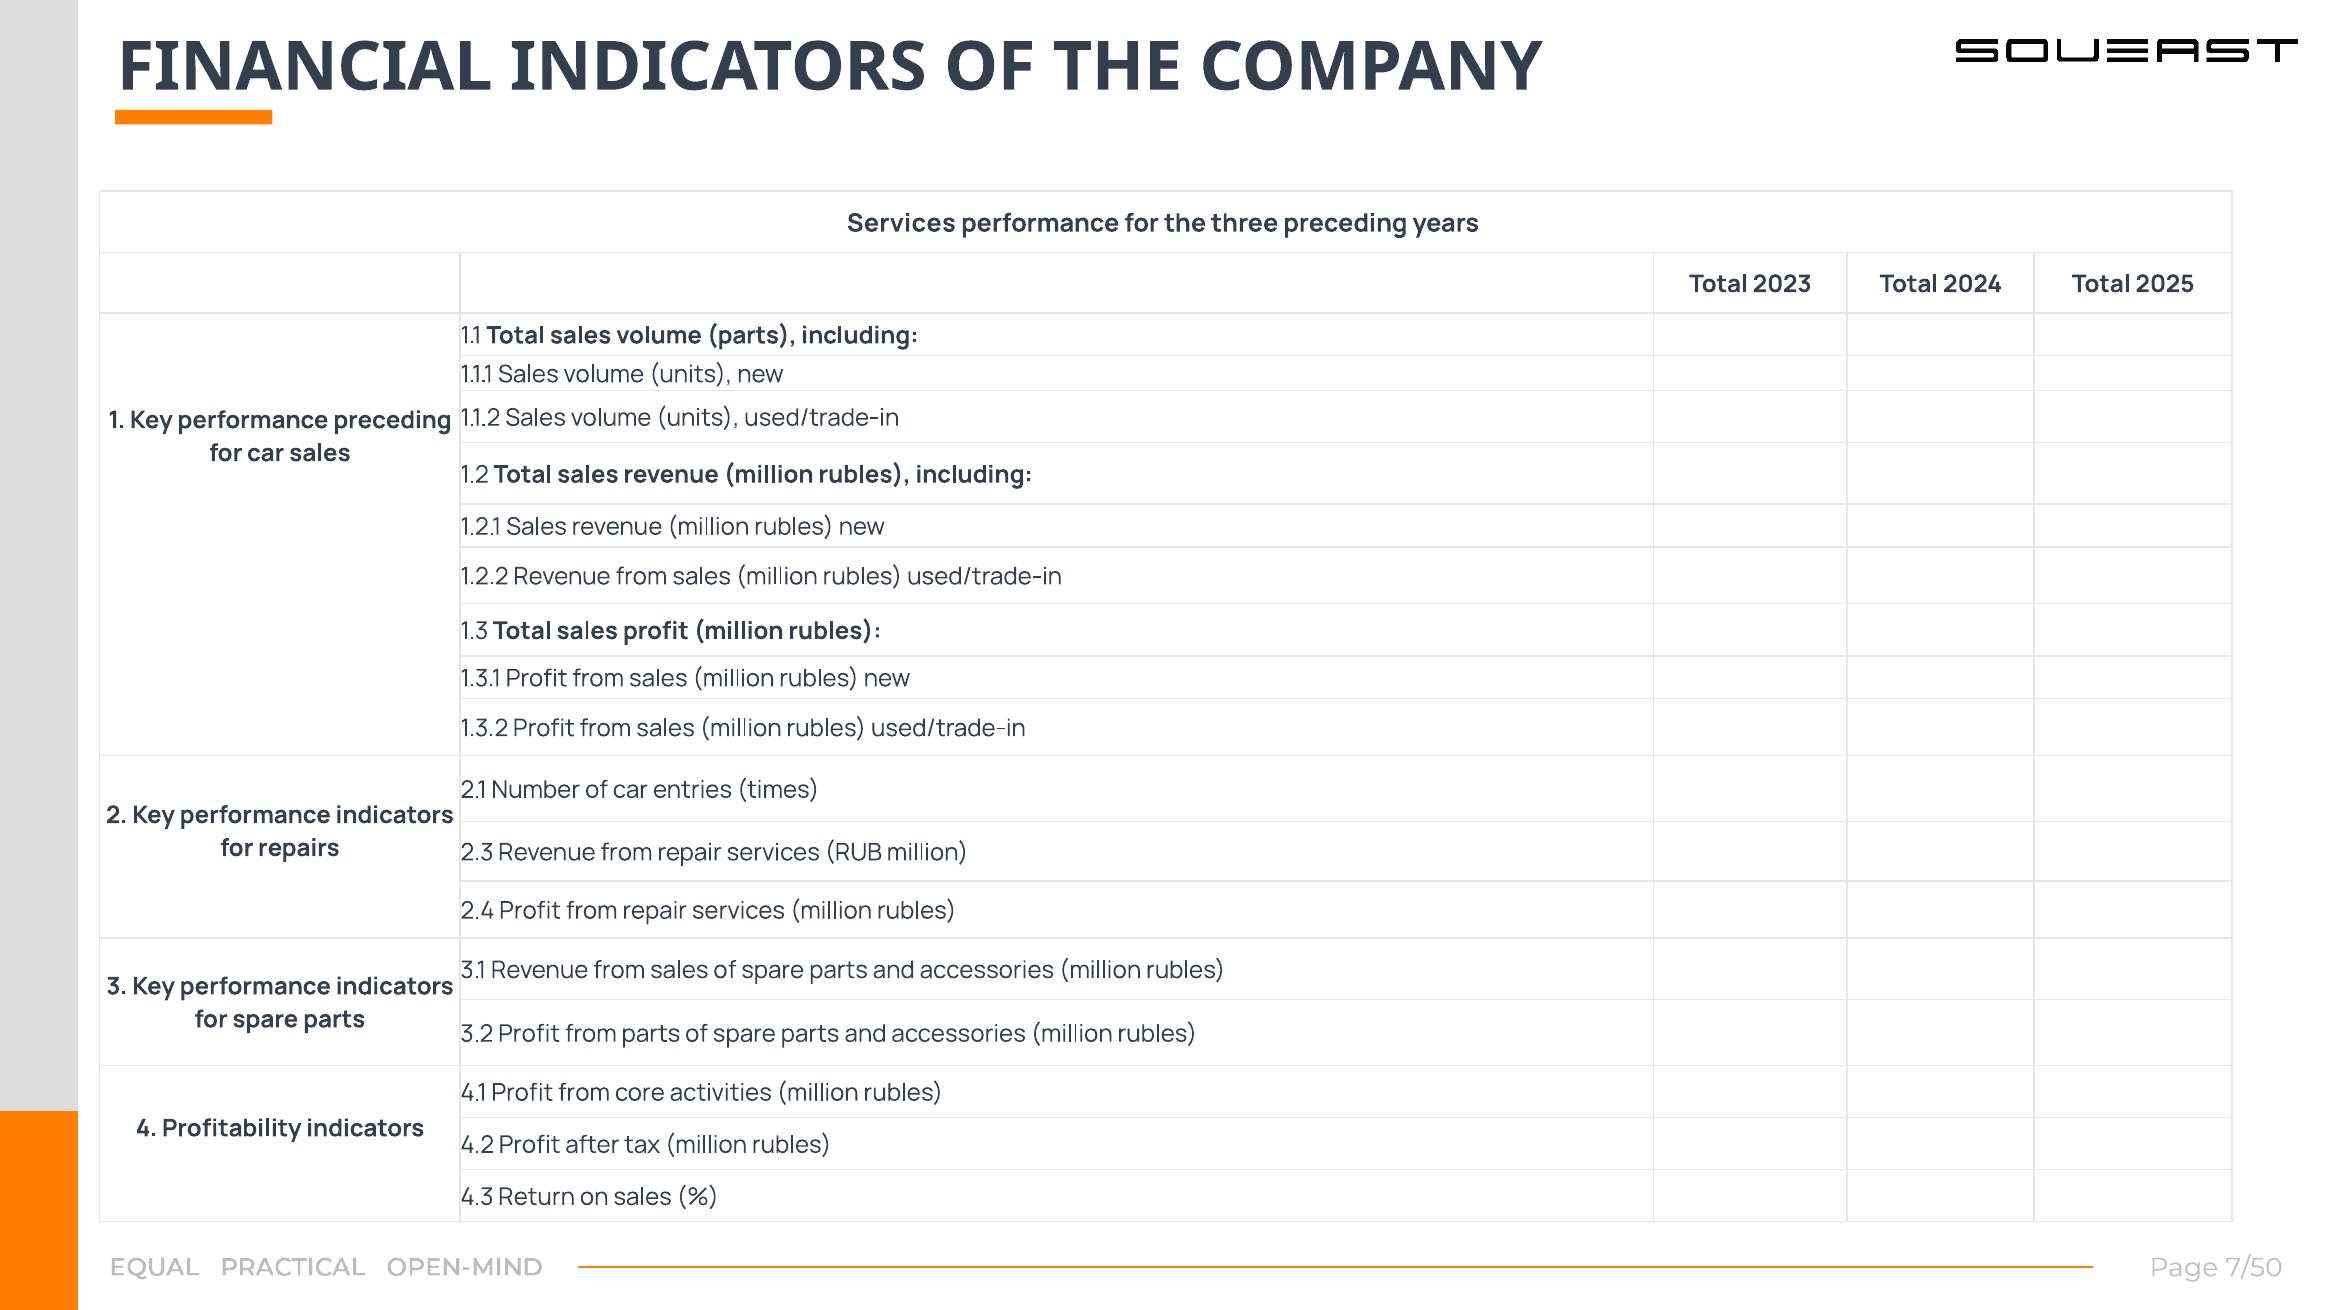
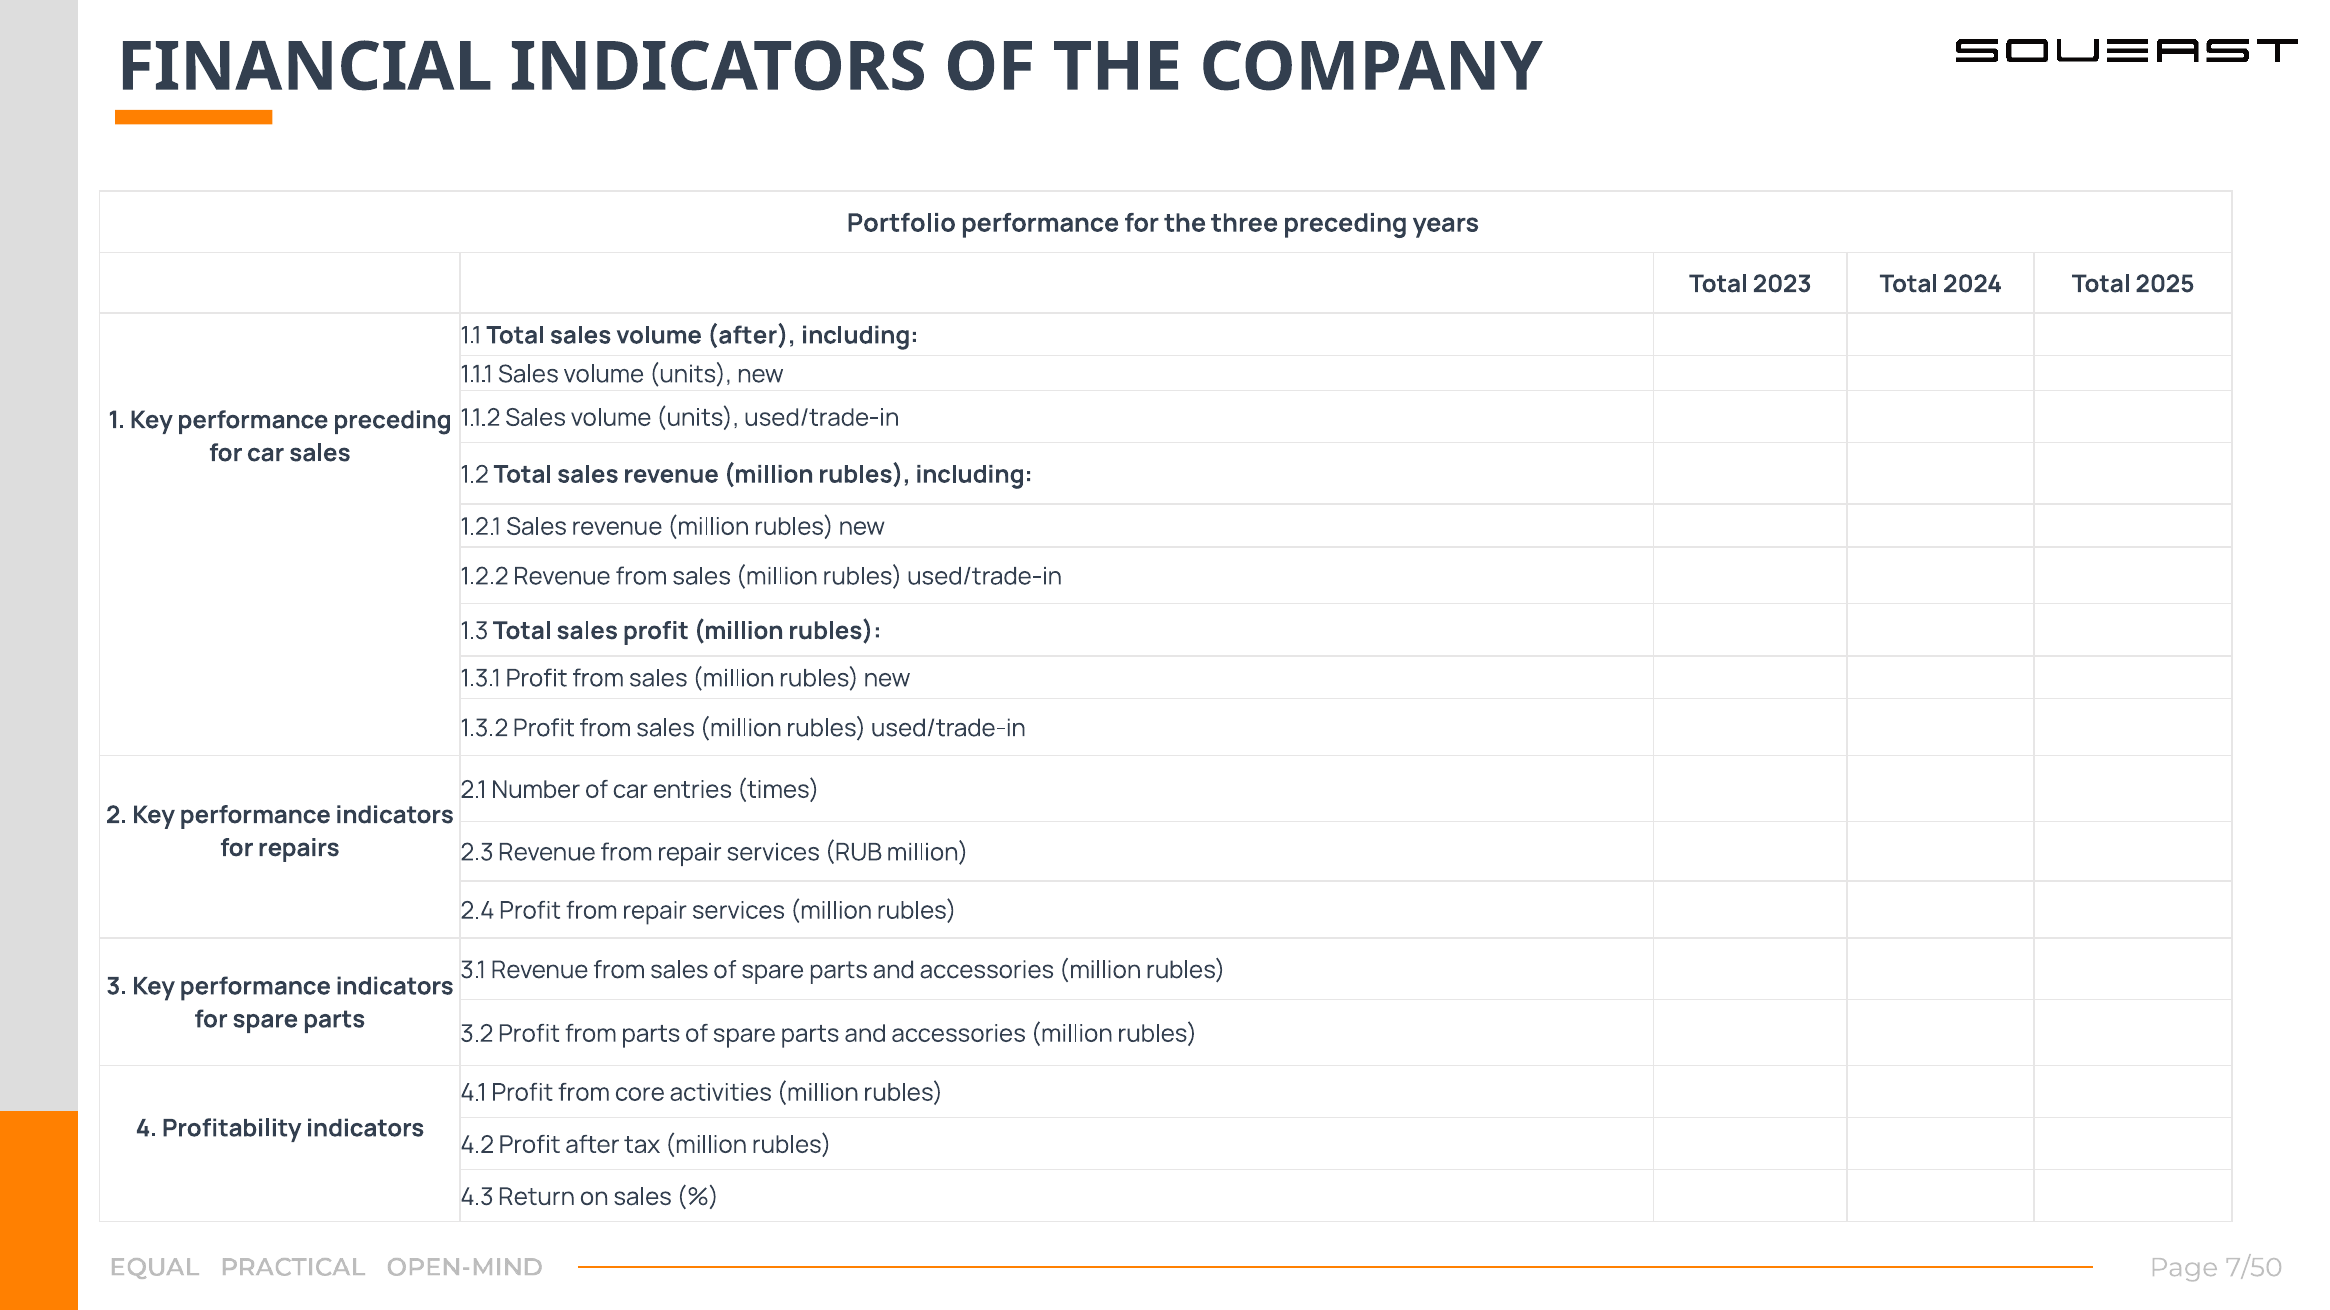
Services: Services -> Portfolio (901, 223)
volume parts: parts -> after (752, 336)
